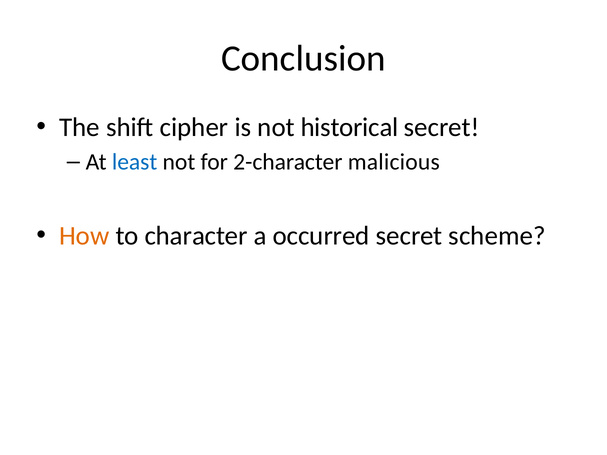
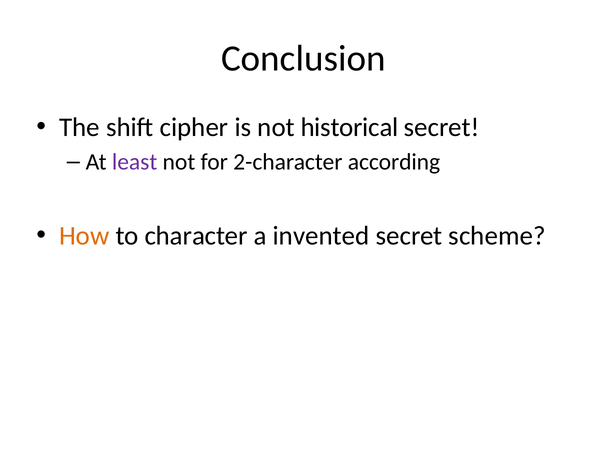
least colour: blue -> purple (135, 162)
malicious: malicious -> according (394, 162)
occurred: occurred -> invented (321, 236)
